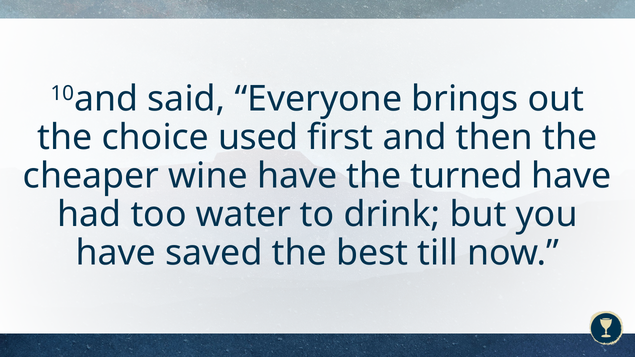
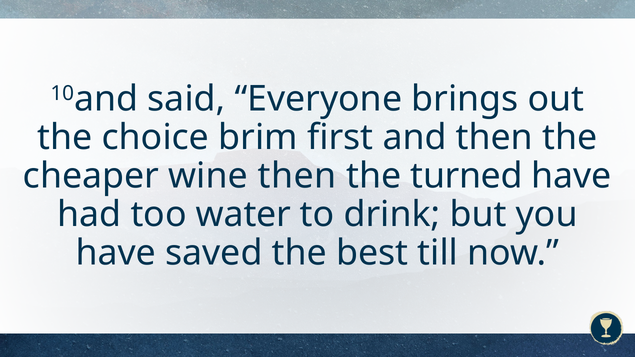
used: used -> brim (258, 137)
wine have: have -> then (297, 176)
